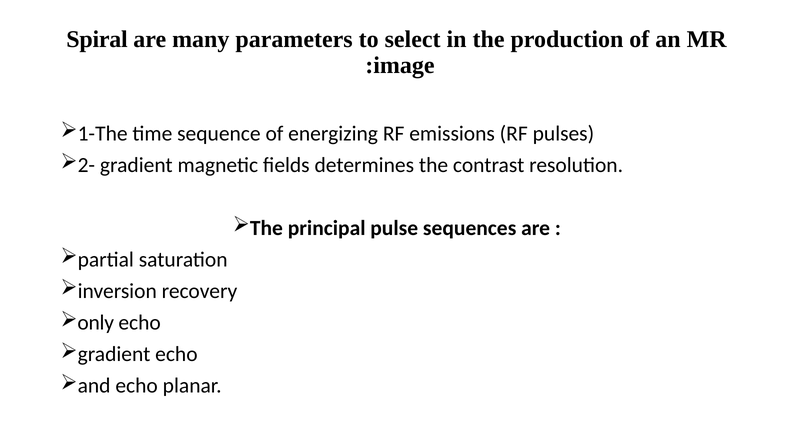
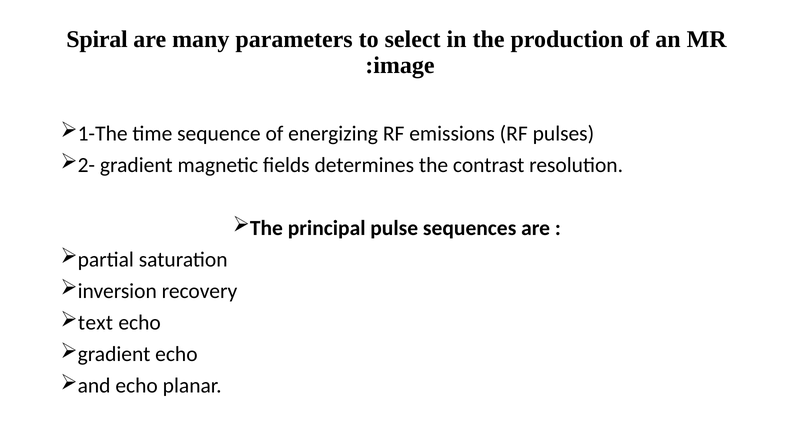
only: only -> text (95, 322)
